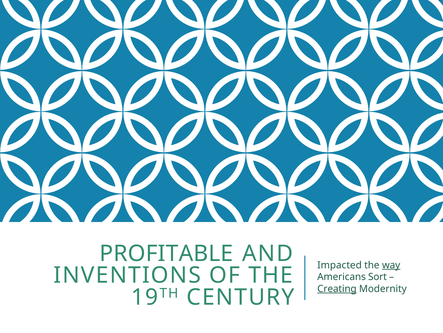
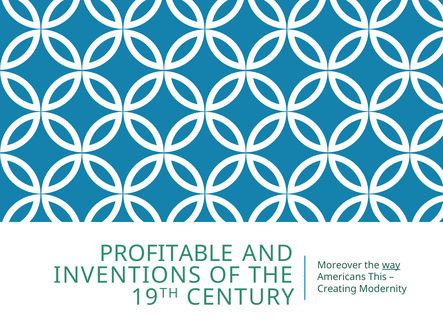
Impacted: Impacted -> Moreover (340, 265)
Sort: Sort -> This (377, 276)
Creating underline: present -> none (337, 288)
